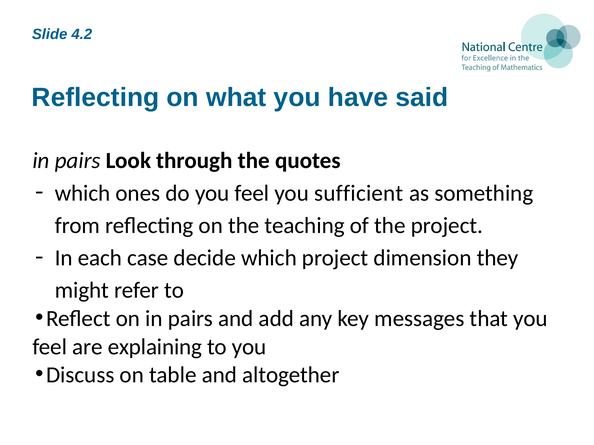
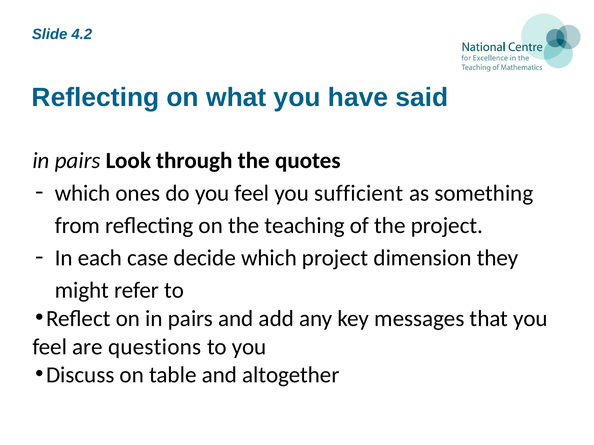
explaining: explaining -> questions (155, 347)
